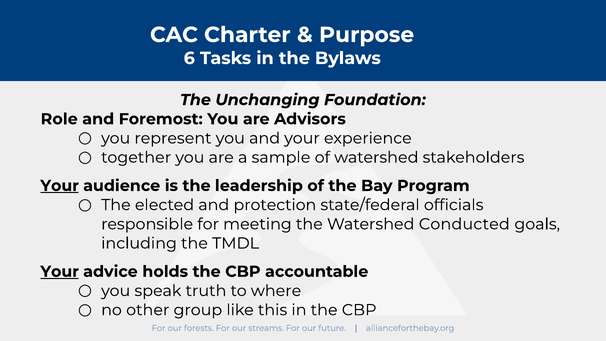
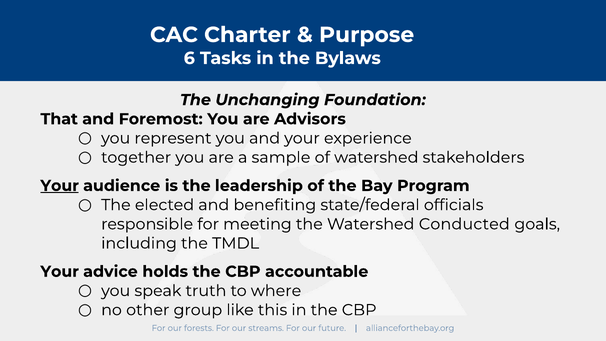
Role: Role -> That (59, 119)
protection: protection -> benefiting (275, 205)
Your underline: present -> none (60, 272)
